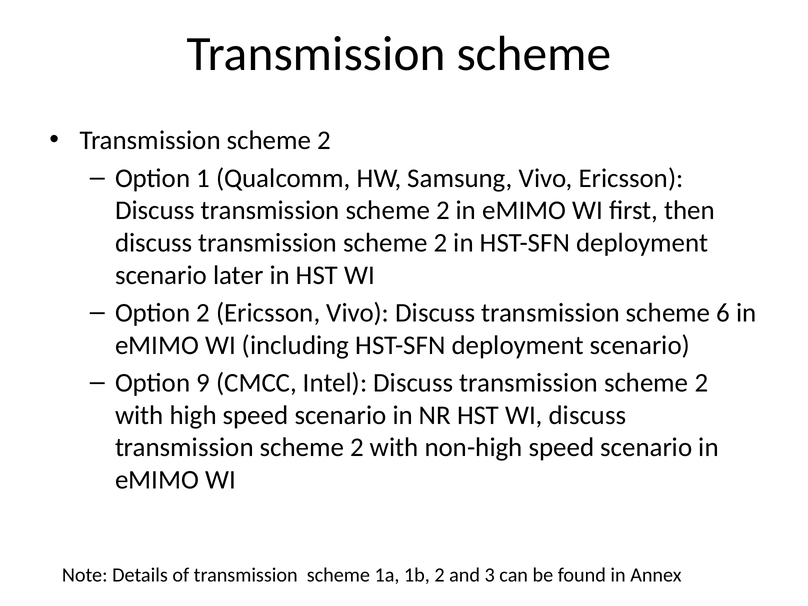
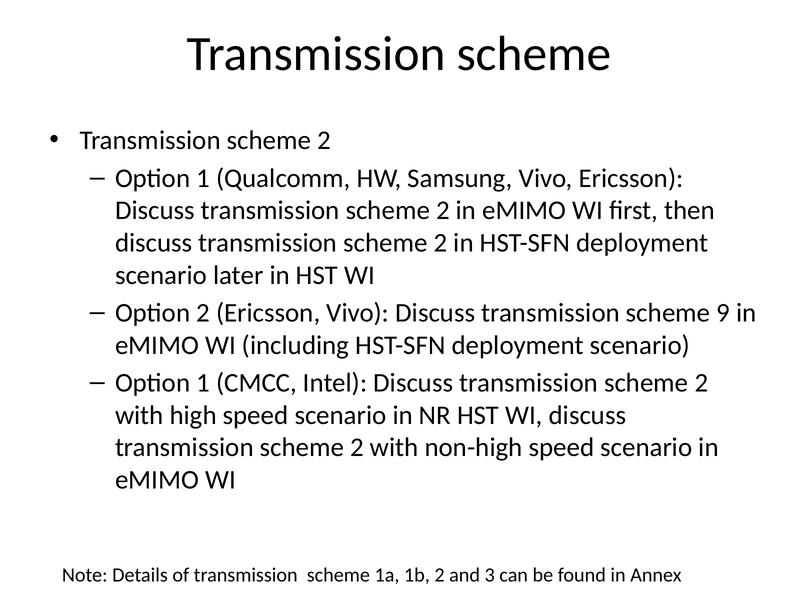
6: 6 -> 9 (723, 313)
9: 9 -> 1 (203, 383)
